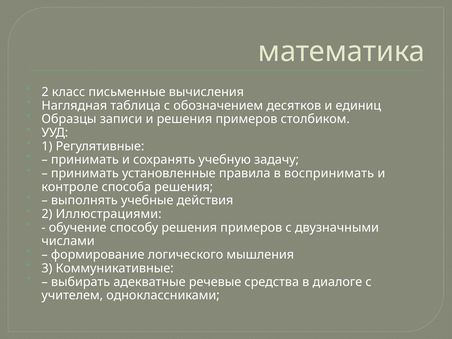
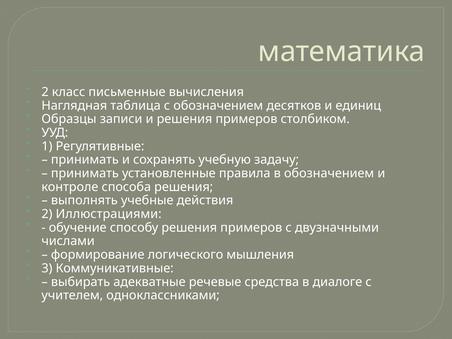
в воспринимать: воспринимать -> обозначением (329, 173)
